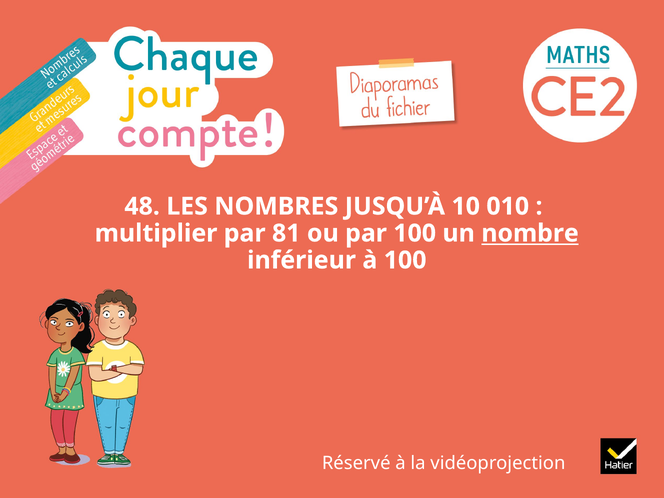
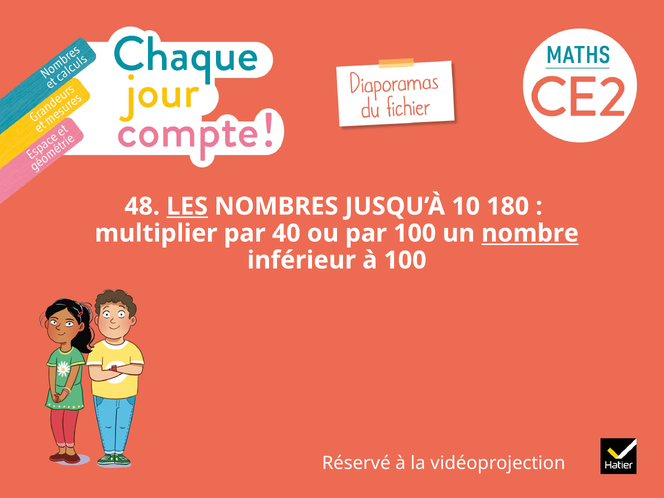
LES underline: none -> present (187, 206)
010: 010 -> 180 (508, 206)
81: 81 -> 40 (286, 233)
